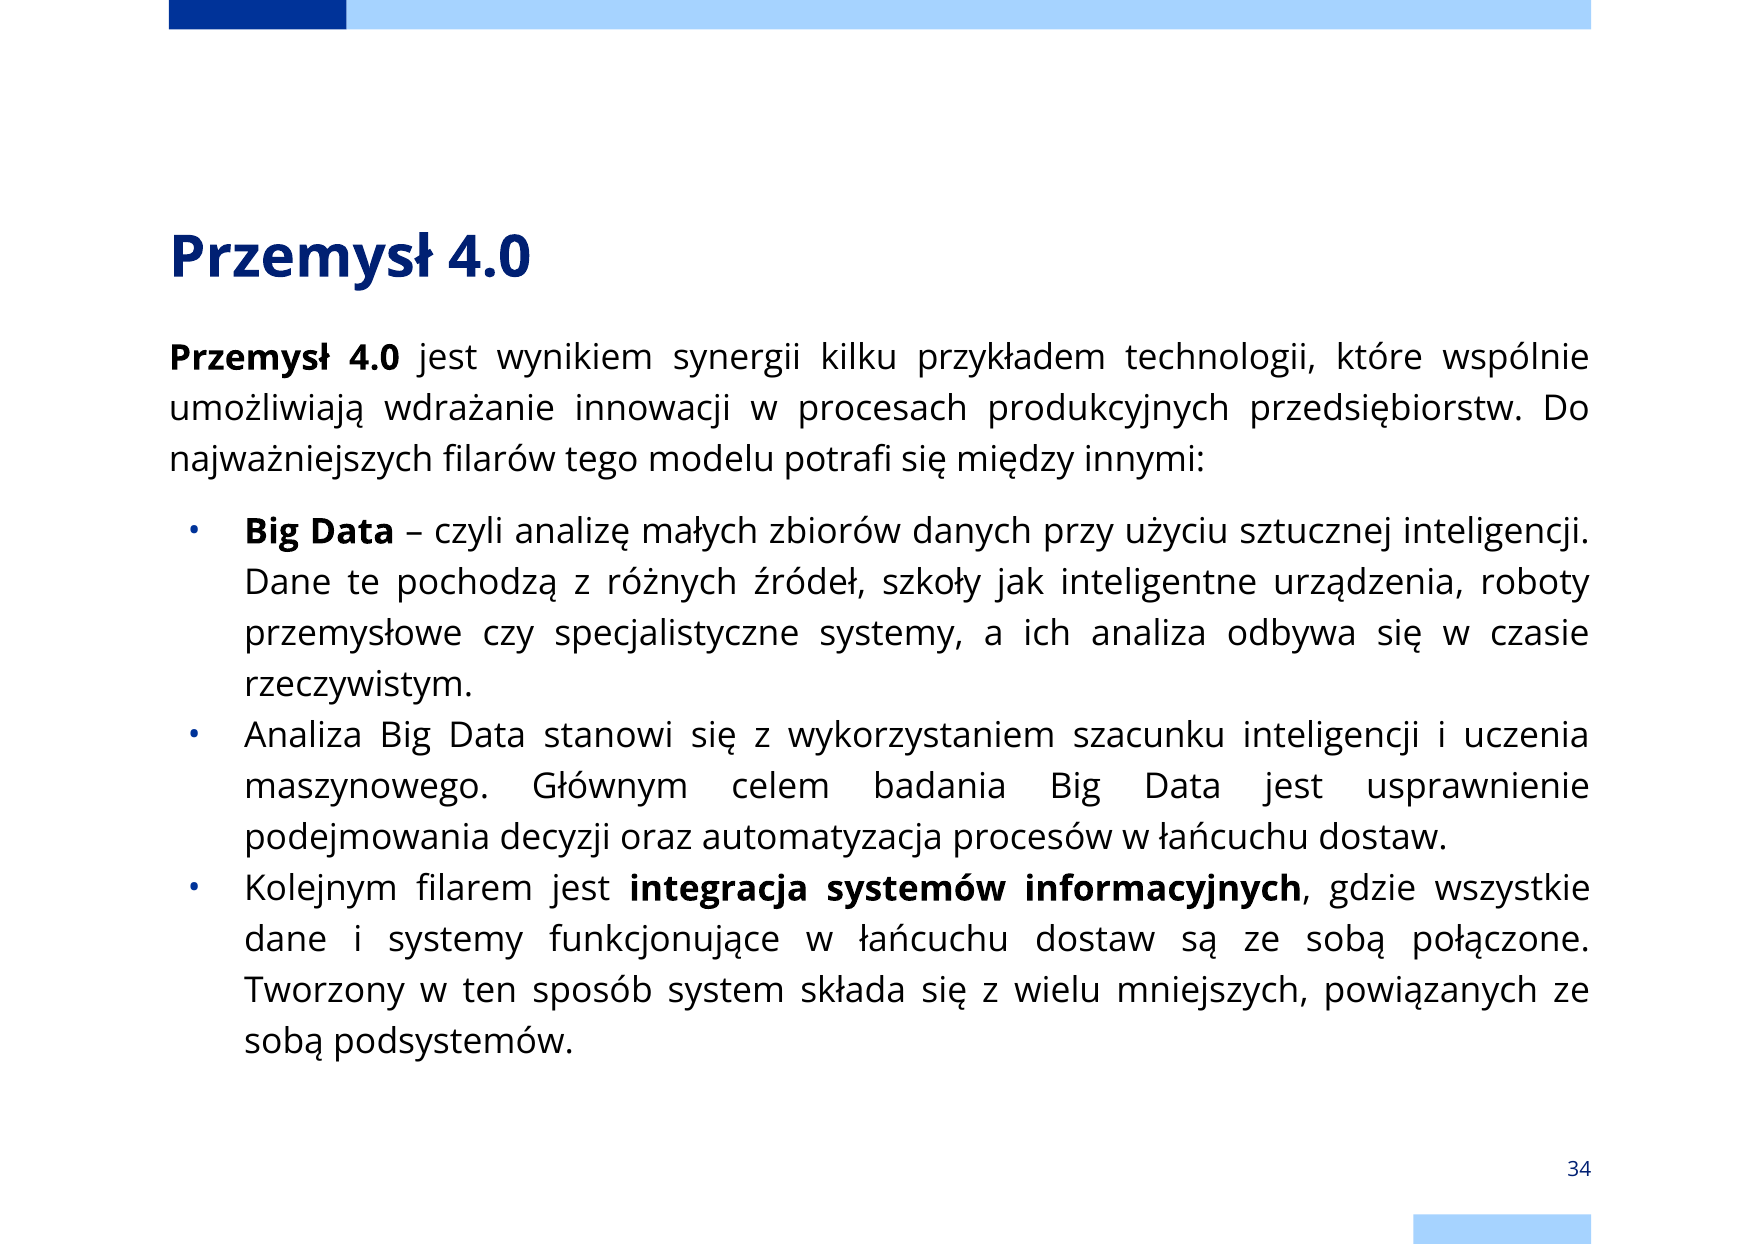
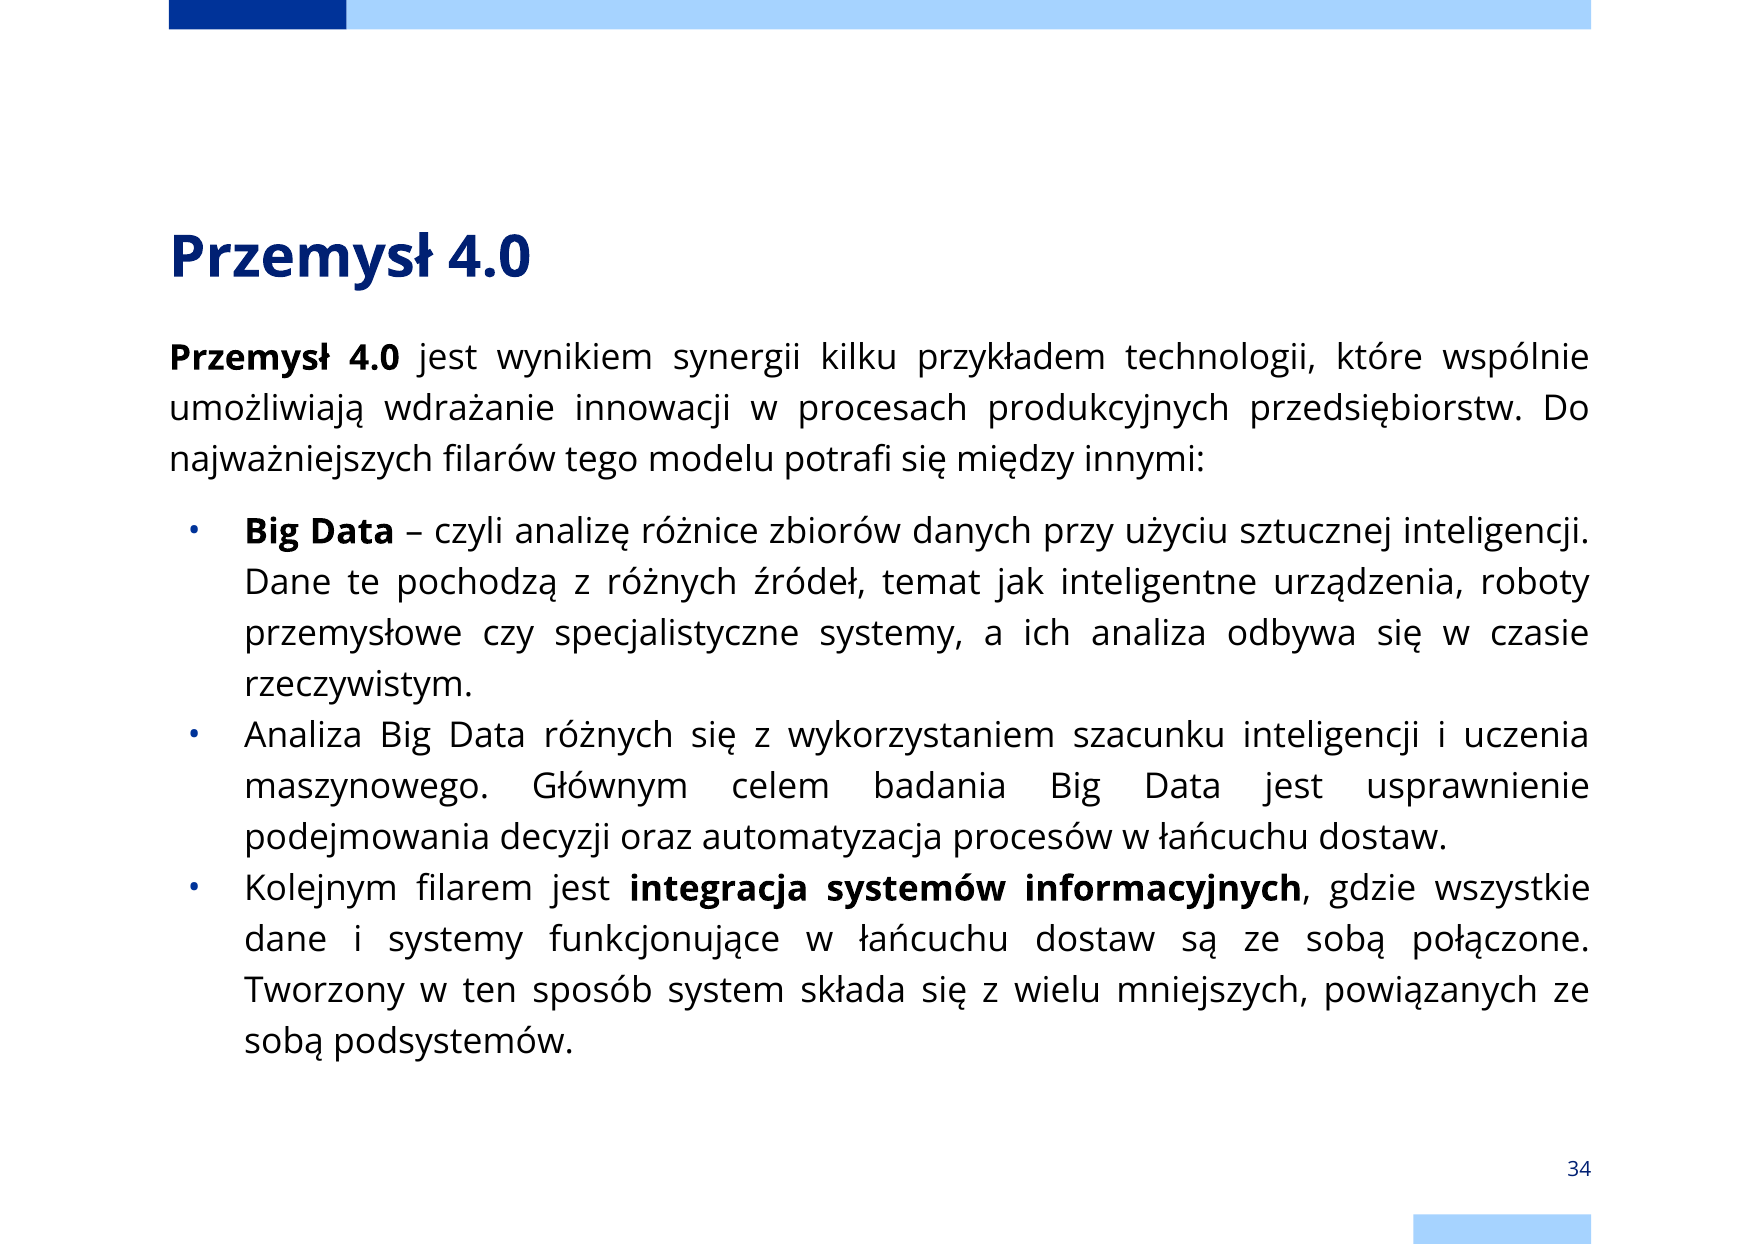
małych: małych -> różnice (700, 532)
szkoły: szkoły -> temat (931, 583)
Data stanowi: stanowi -> różnych (609, 736)
